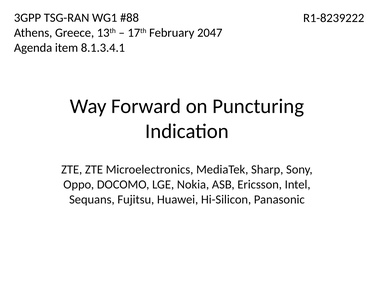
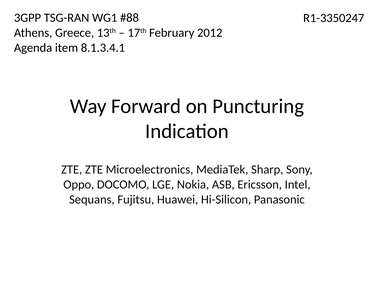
R1-8239222: R1-8239222 -> R1-3350247 (334, 18)
2047: 2047 -> 2012 (210, 33)
